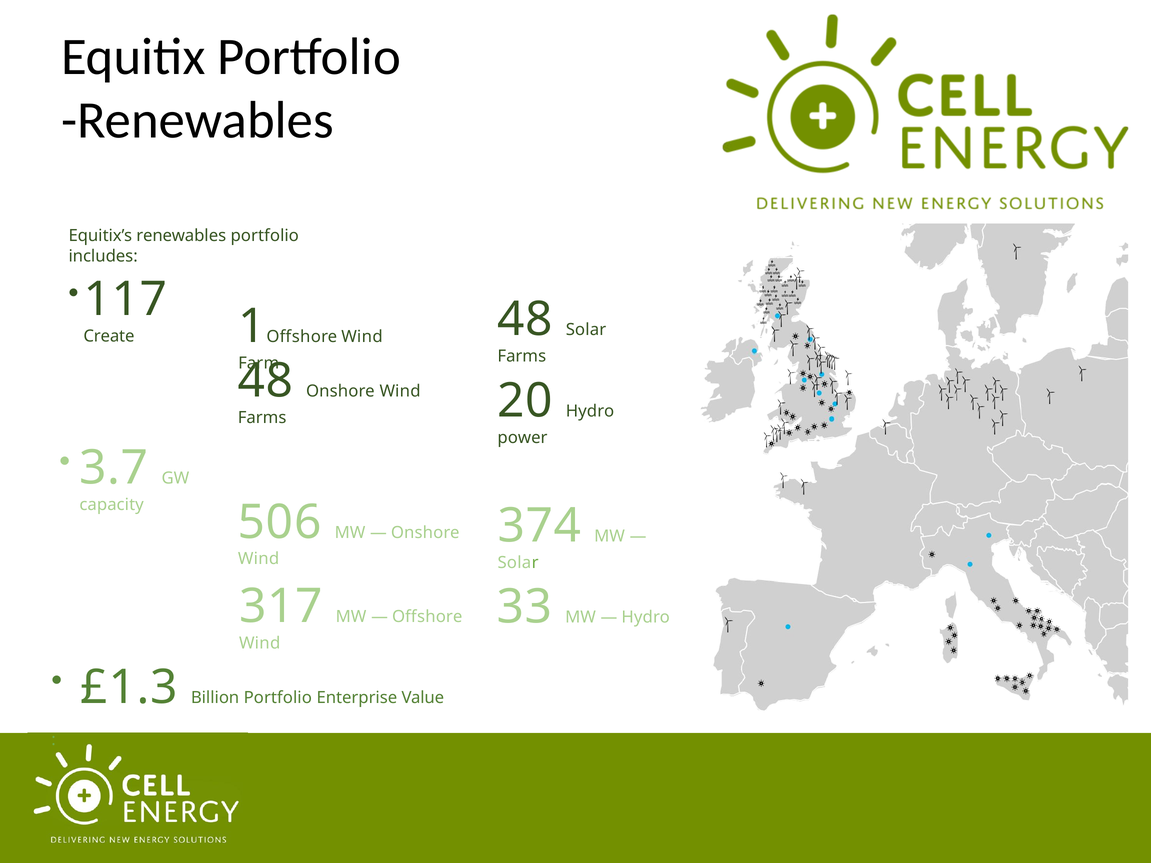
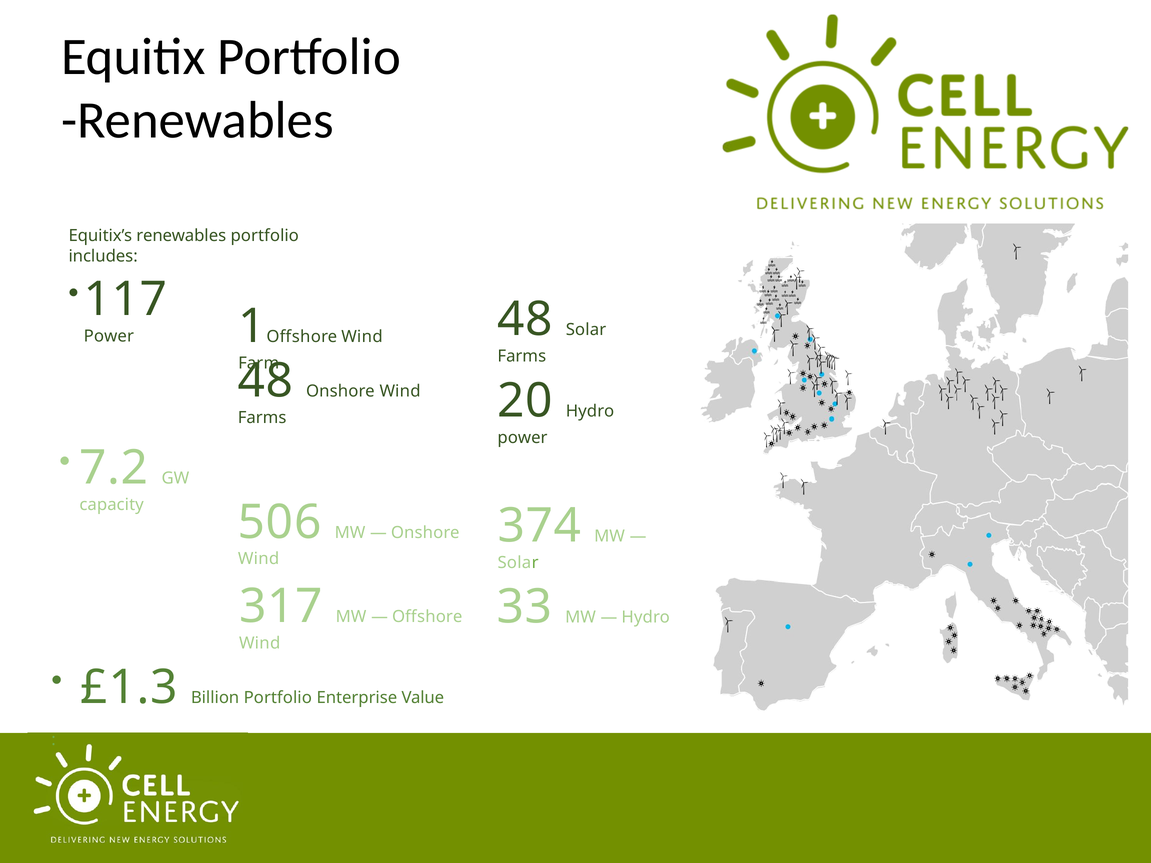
Create: Create -> Power (109, 336)
3.7: 3.7 -> 7.2 (114, 468)
